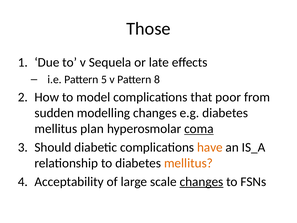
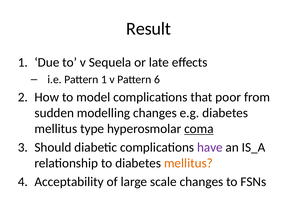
Those: Those -> Result (149, 29)
Pattern 5: 5 -> 1 (104, 79)
8: 8 -> 6 (157, 79)
plan: plan -> type (92, 129)
have colour: orange -> purple (210, 147)
changes underline: present -> none (202, 182)
